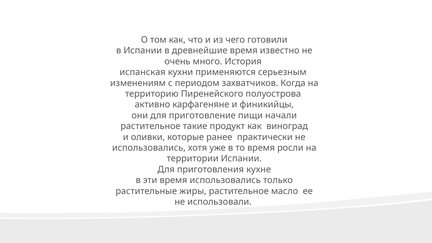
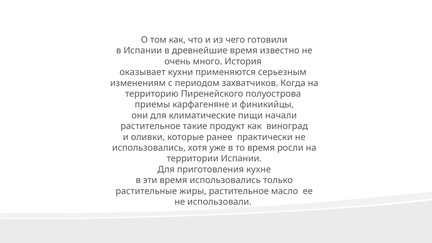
испанская: испанская -> оказывает (143, 72)
активно: активно -> приемы (152, 105)
приготовление: приготовление -> климатические (202, 115)
